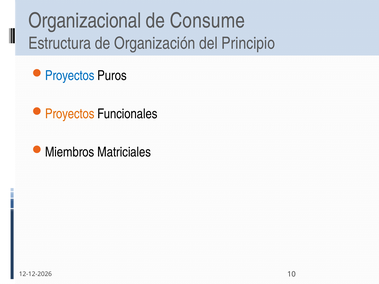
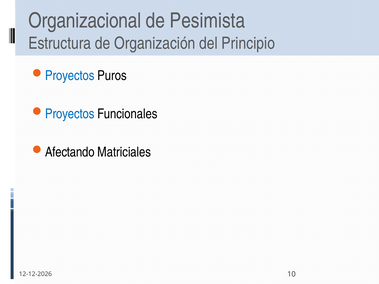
Consume: Consume -> Pesimista (207, 21)
Proyectos colour: orange -> blue (70, 114)
Miembros: Miembros -> Afectando (70, 152)
